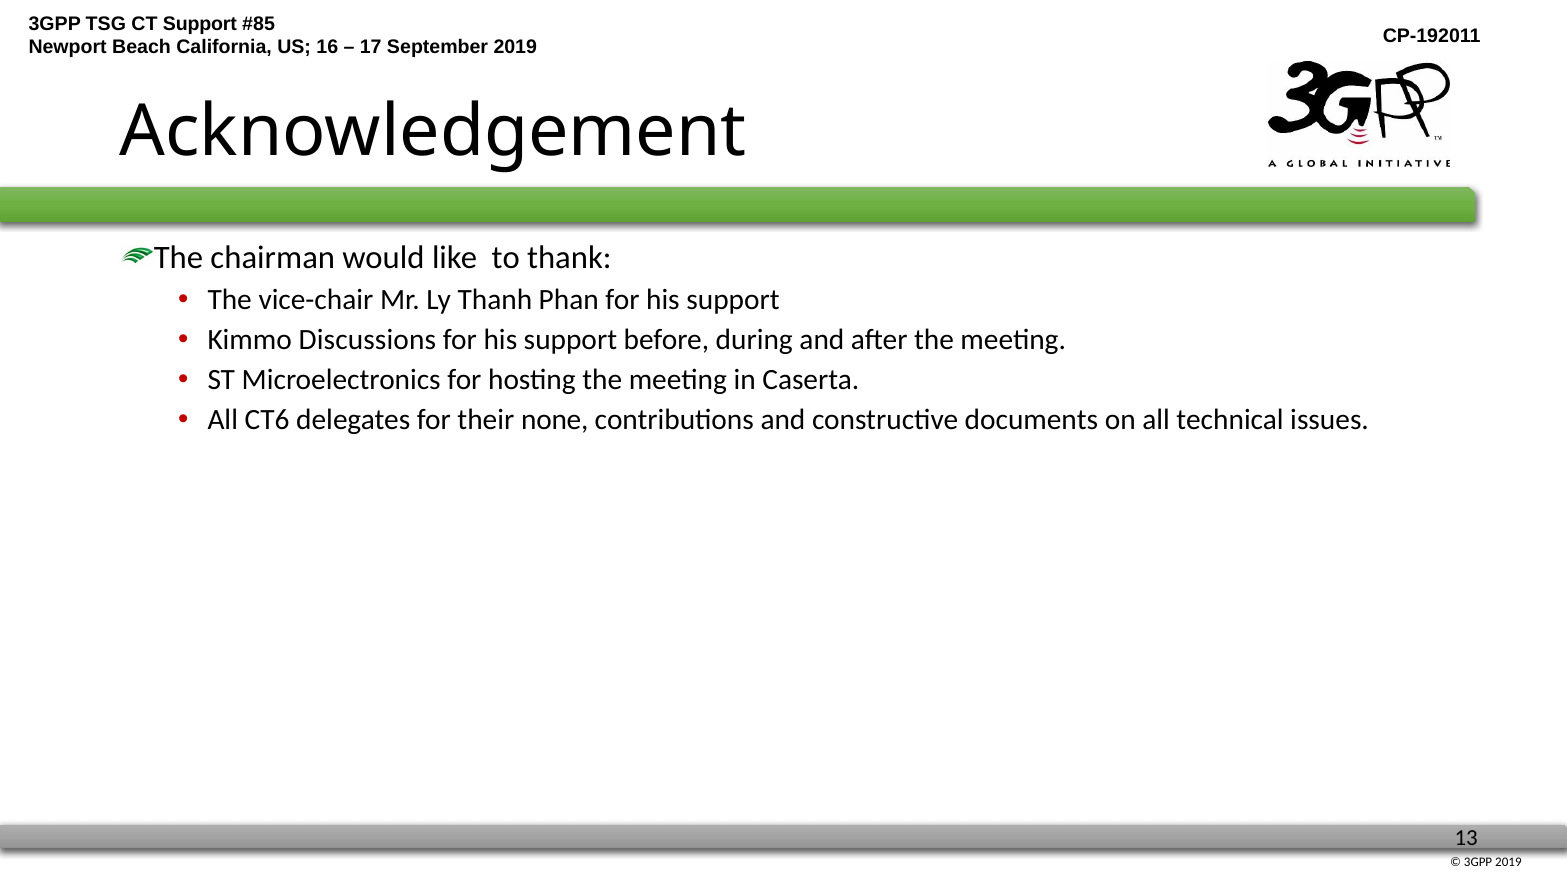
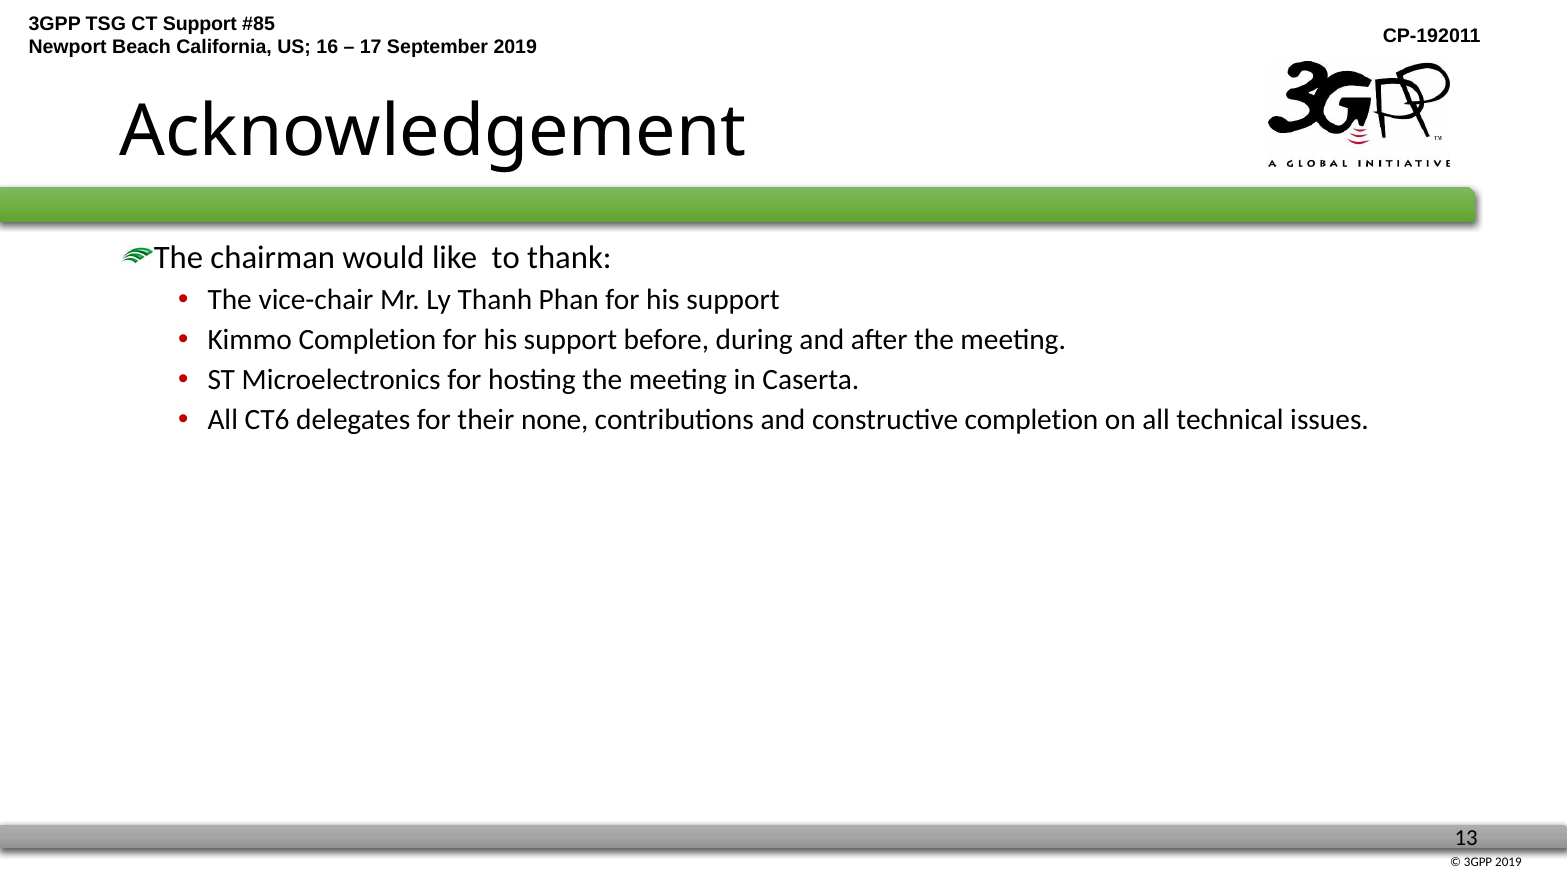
Kimmo Discussions: Discussions -> Completion (367, 339)
constructive documents: documents -> completion (1032, 419)
